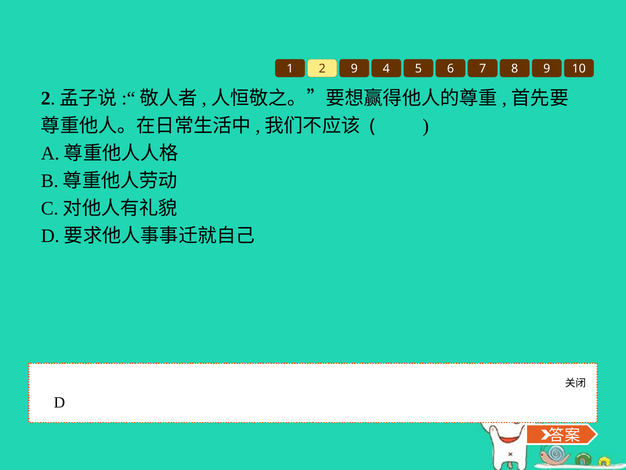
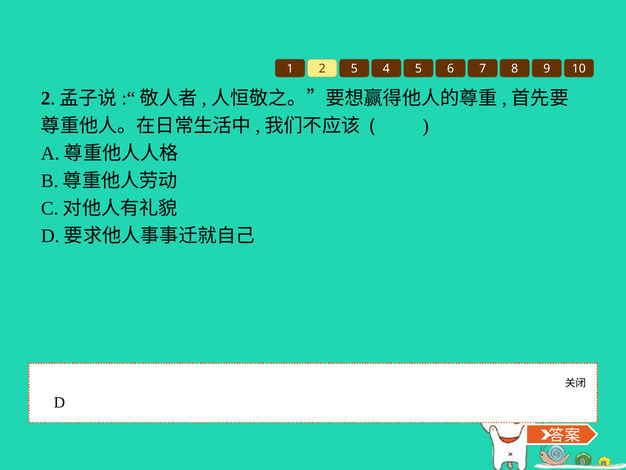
2 9: 9 -> 5 (354, 69)
